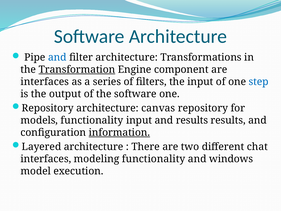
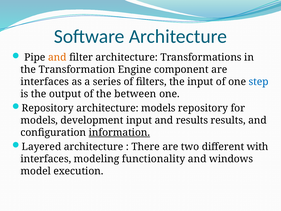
and colour: blue -> orange (57, 57)
Transformation underline: present -> none (77, 70)
the software: software -> between (135, 94)
architecture canvas: canvas -> models (158, 108)
models functionality: functionality -> development (92, 120)
chat: chat -> with (258, 147)
